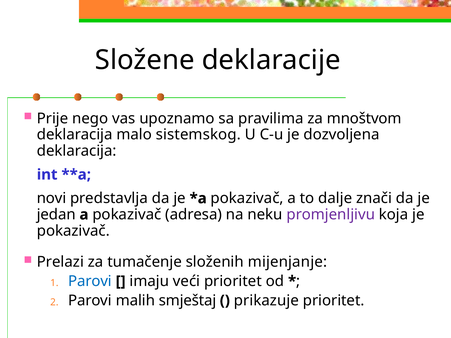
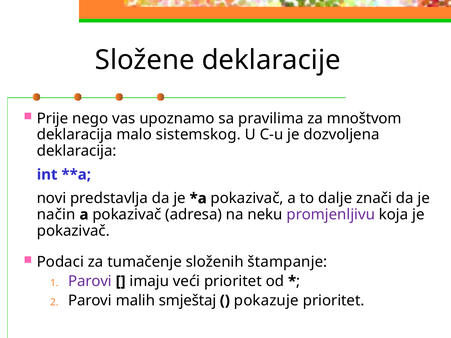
jedan: jedan -> način (56, 215)
Prelazi: Prelazi -> Podaci (60, 262)
mijenjanje: mijenjanje -> štampanje (287, 262)
Parovi colour: blue -> purple (90, 281)
prikazuje: prikazuje -> pokazuje (266, 301)
